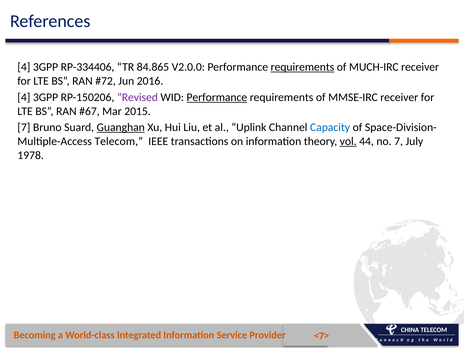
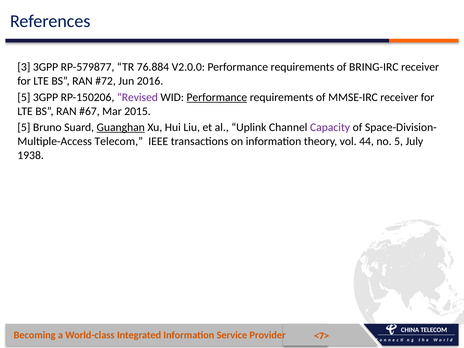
4: 4 -> 3 (24, 67)
RP-334406: RP-334406 -> RP-579877 (88, 67)
84.865: 84.865 -> 76.884 (153, 67)
requirements underline: present -> none (302, 67)
MUCH-IRC: MUCH-IRC -> BRING-IRC (374, 67)
4: 4 -> 5 (24, 97)
7: 7 -> 5 (24, 127)
Capacity colour: blue -> purple (330, 127)
vol underline: present -> none (348, 141)
no 7: 7 -> 5 (399, 141)
1978: 1978 -> 1938 (31, 155)
